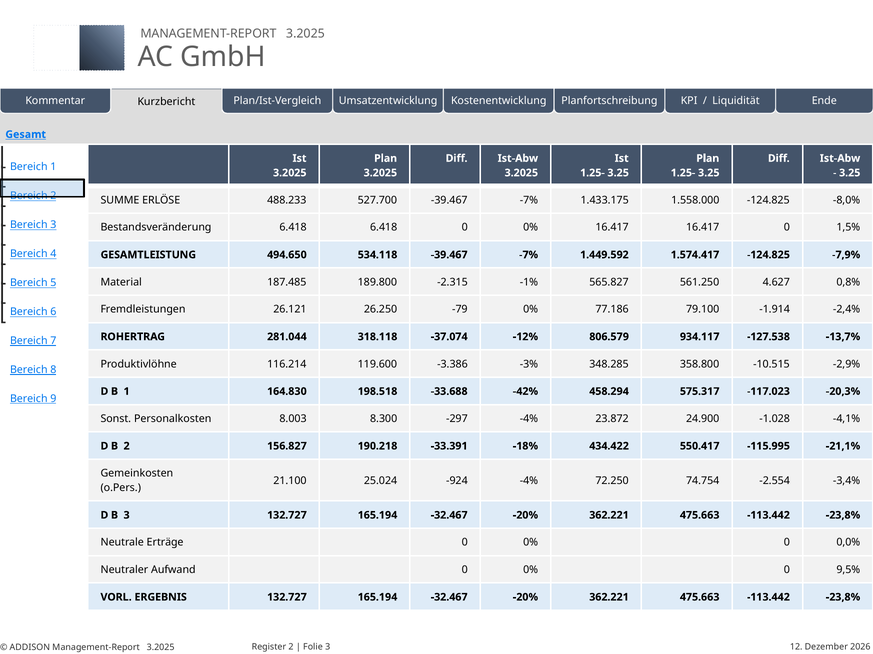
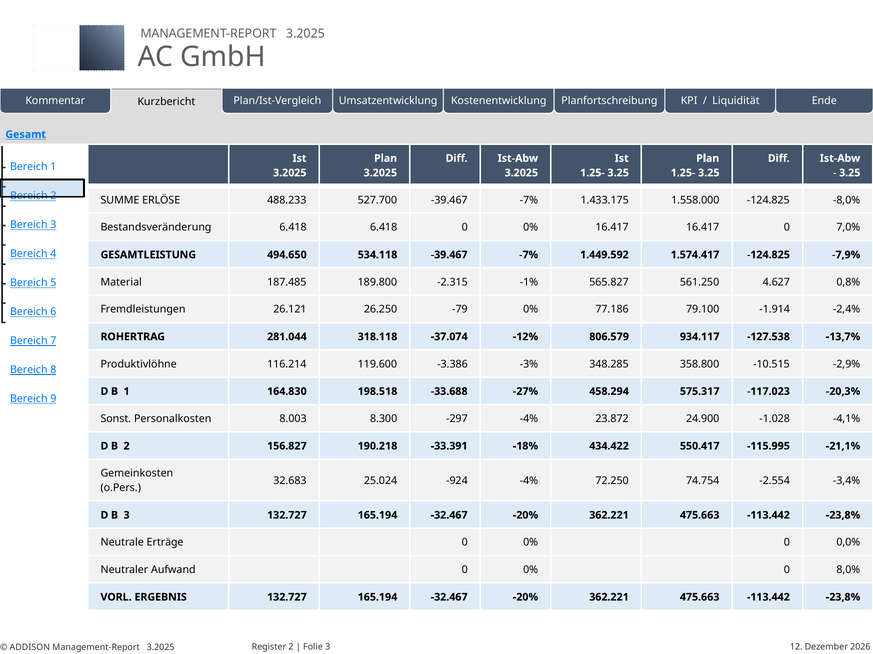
1,5%: 1,5% -> 7,0% (848, 228)
-42%: -42% -> -27% (526, 392)
21.100: 21.100 -> 32.683 (290, 481)
9,5%: 9,5% -> 8,0% (848, 570)
